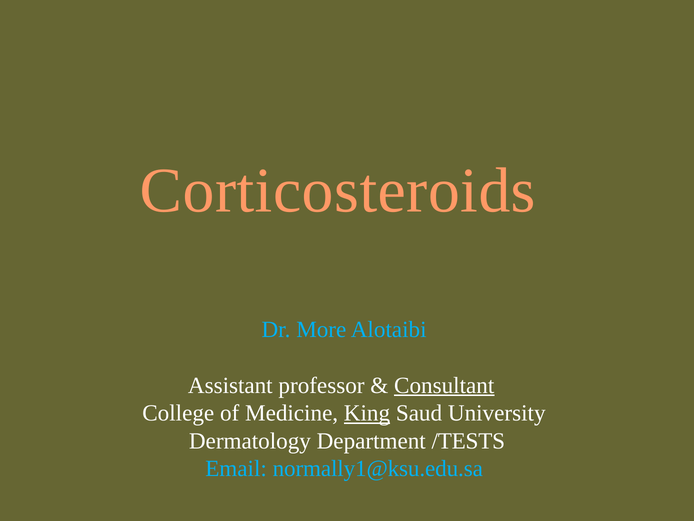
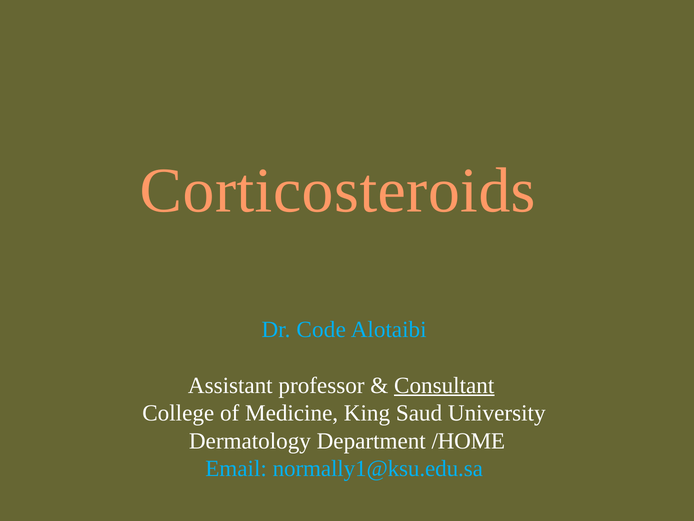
More: More -> Code (321, 329)
King underline: present -> none (367, 413)
/TESTS: /TESTS -> /HOME (468, 441)
